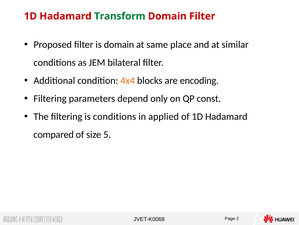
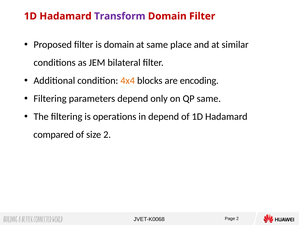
Transform colour: green -> purple (120, 16)
QP const: const -> same (209, 98)
is conditions: conditions -> operations (115, 116)
in applied: applied -> depend (164, 116)
size 5: 5 -> 2 (107, 134)
